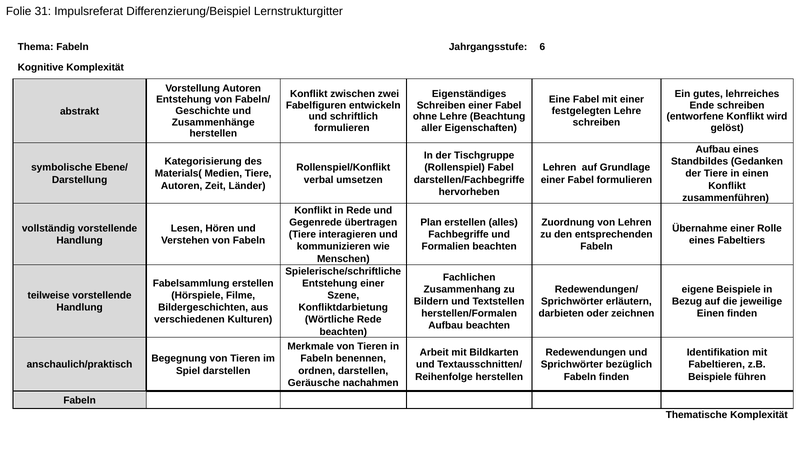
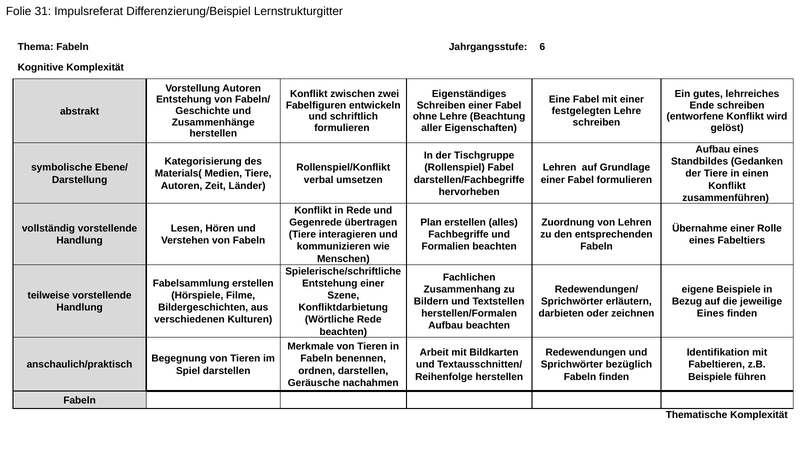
Einen: Einen -> Eines (710, 314)
